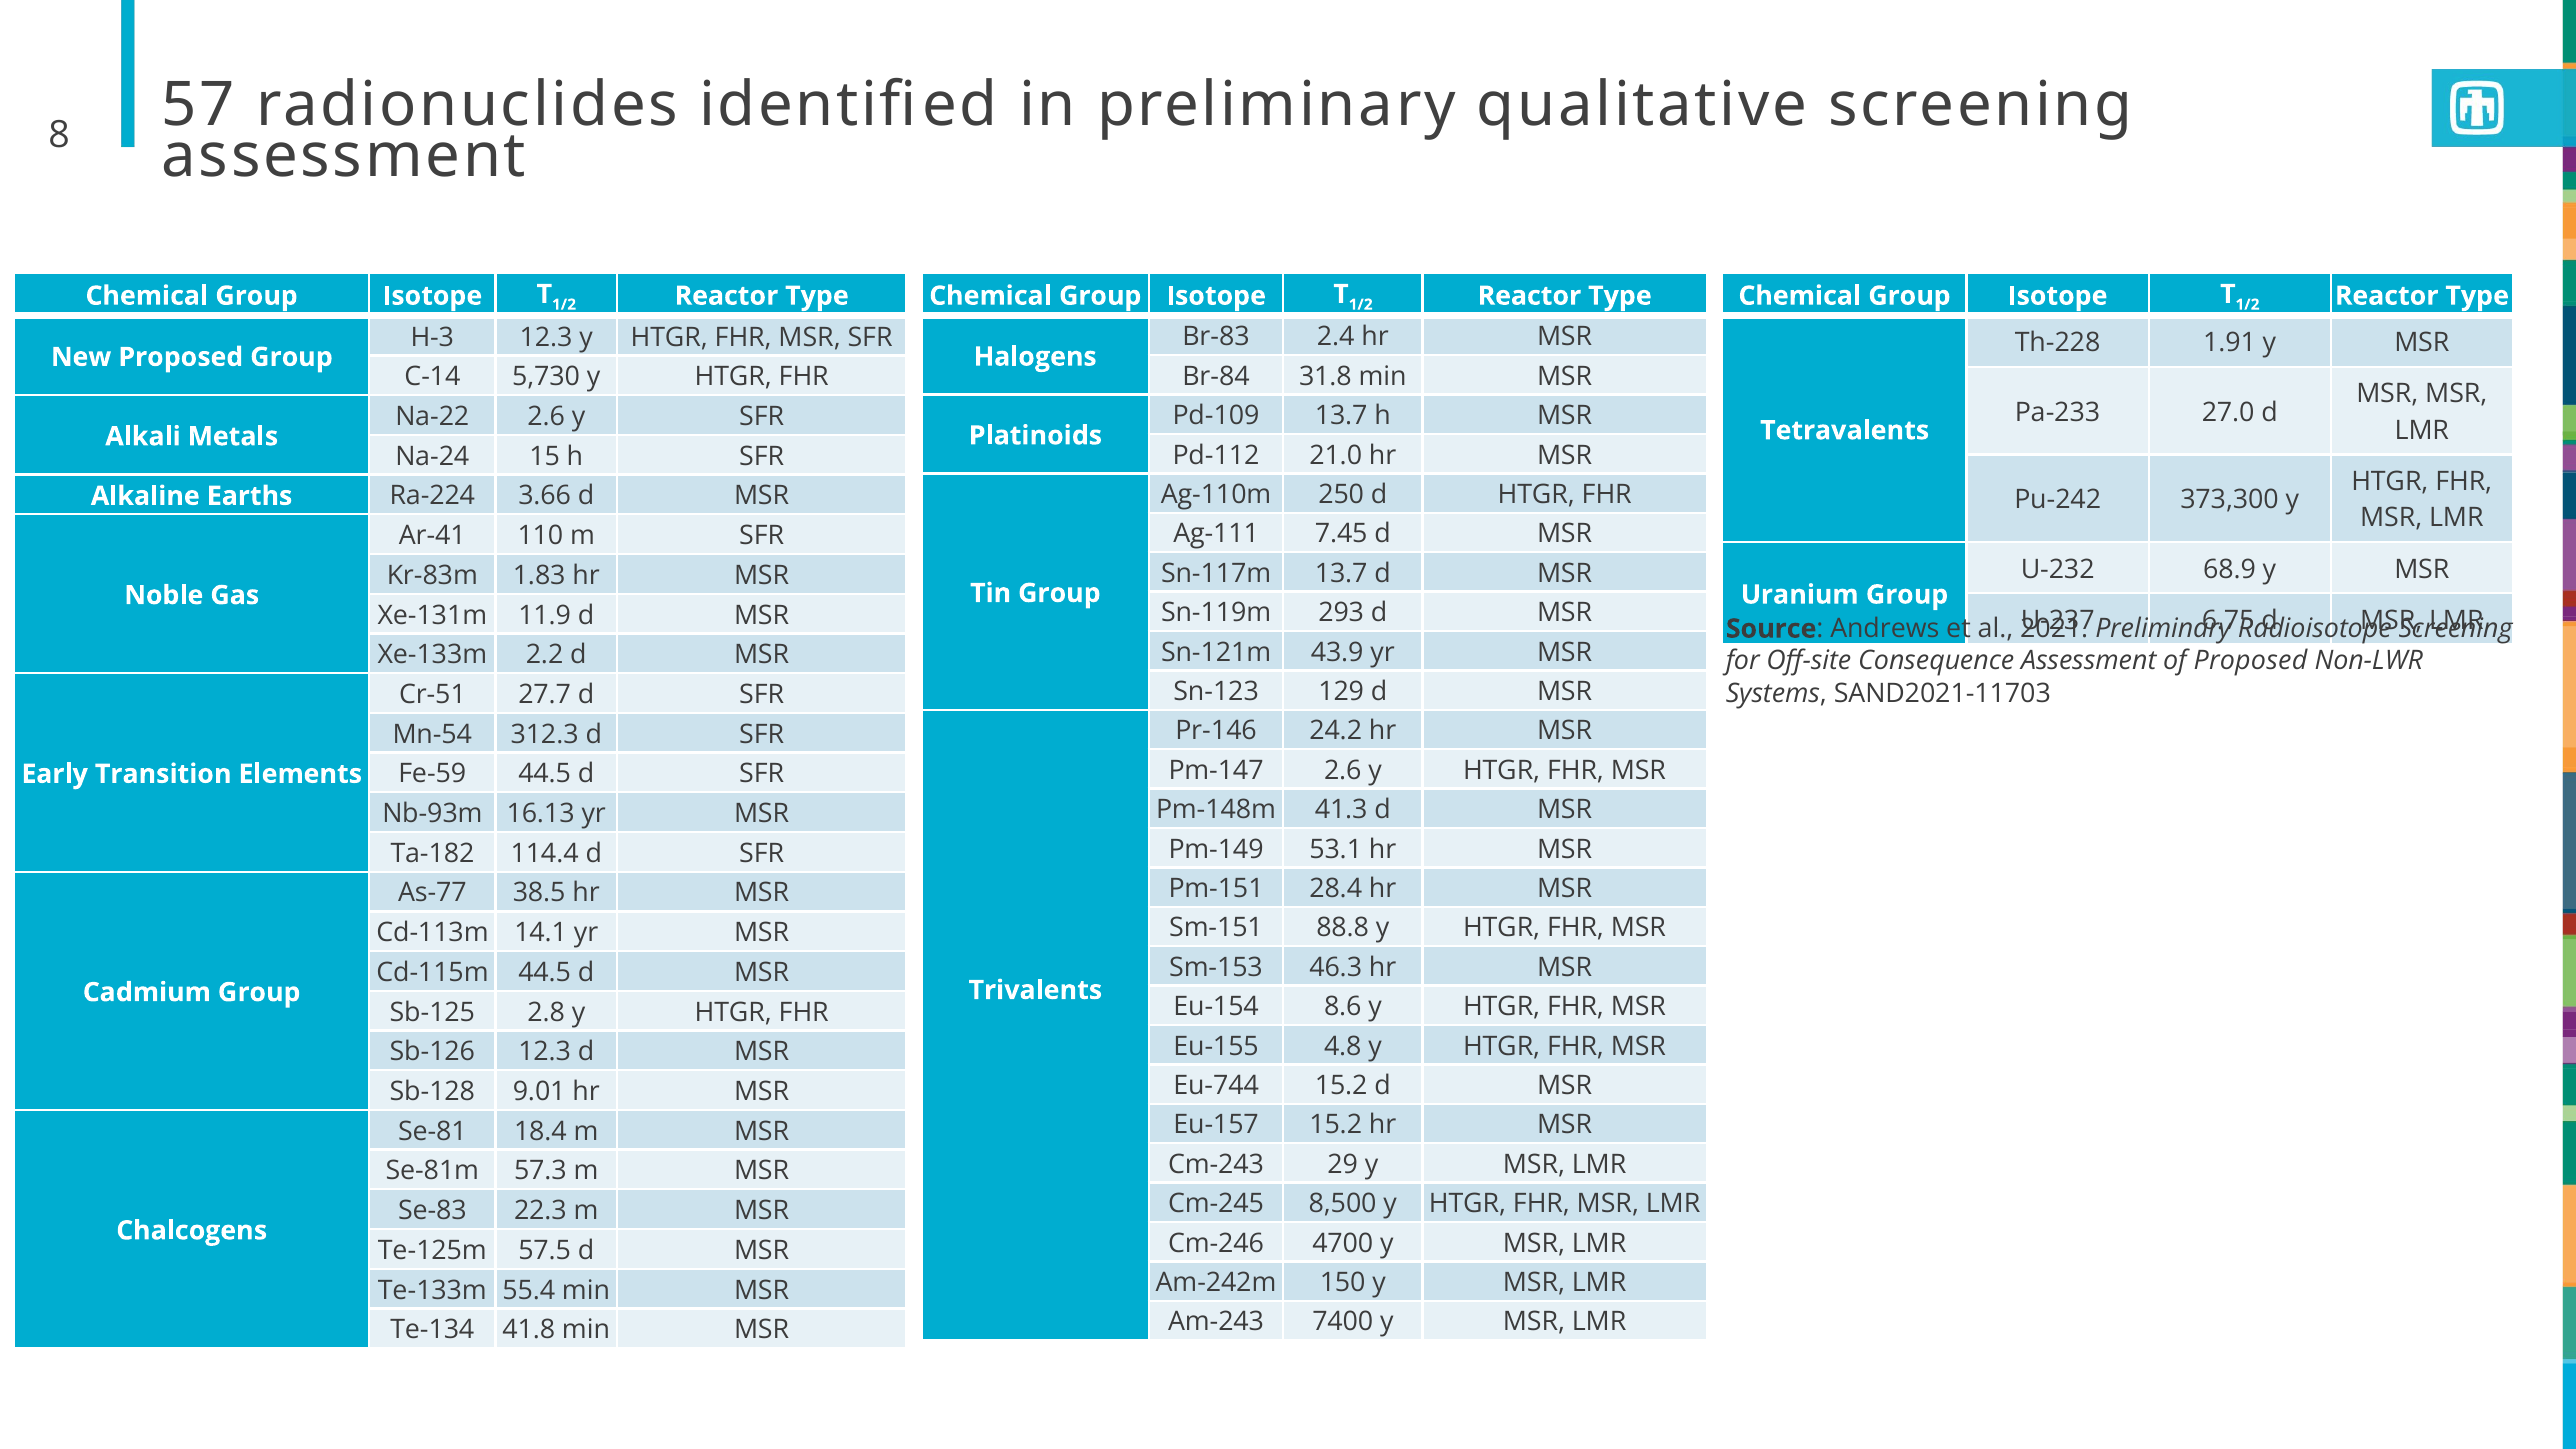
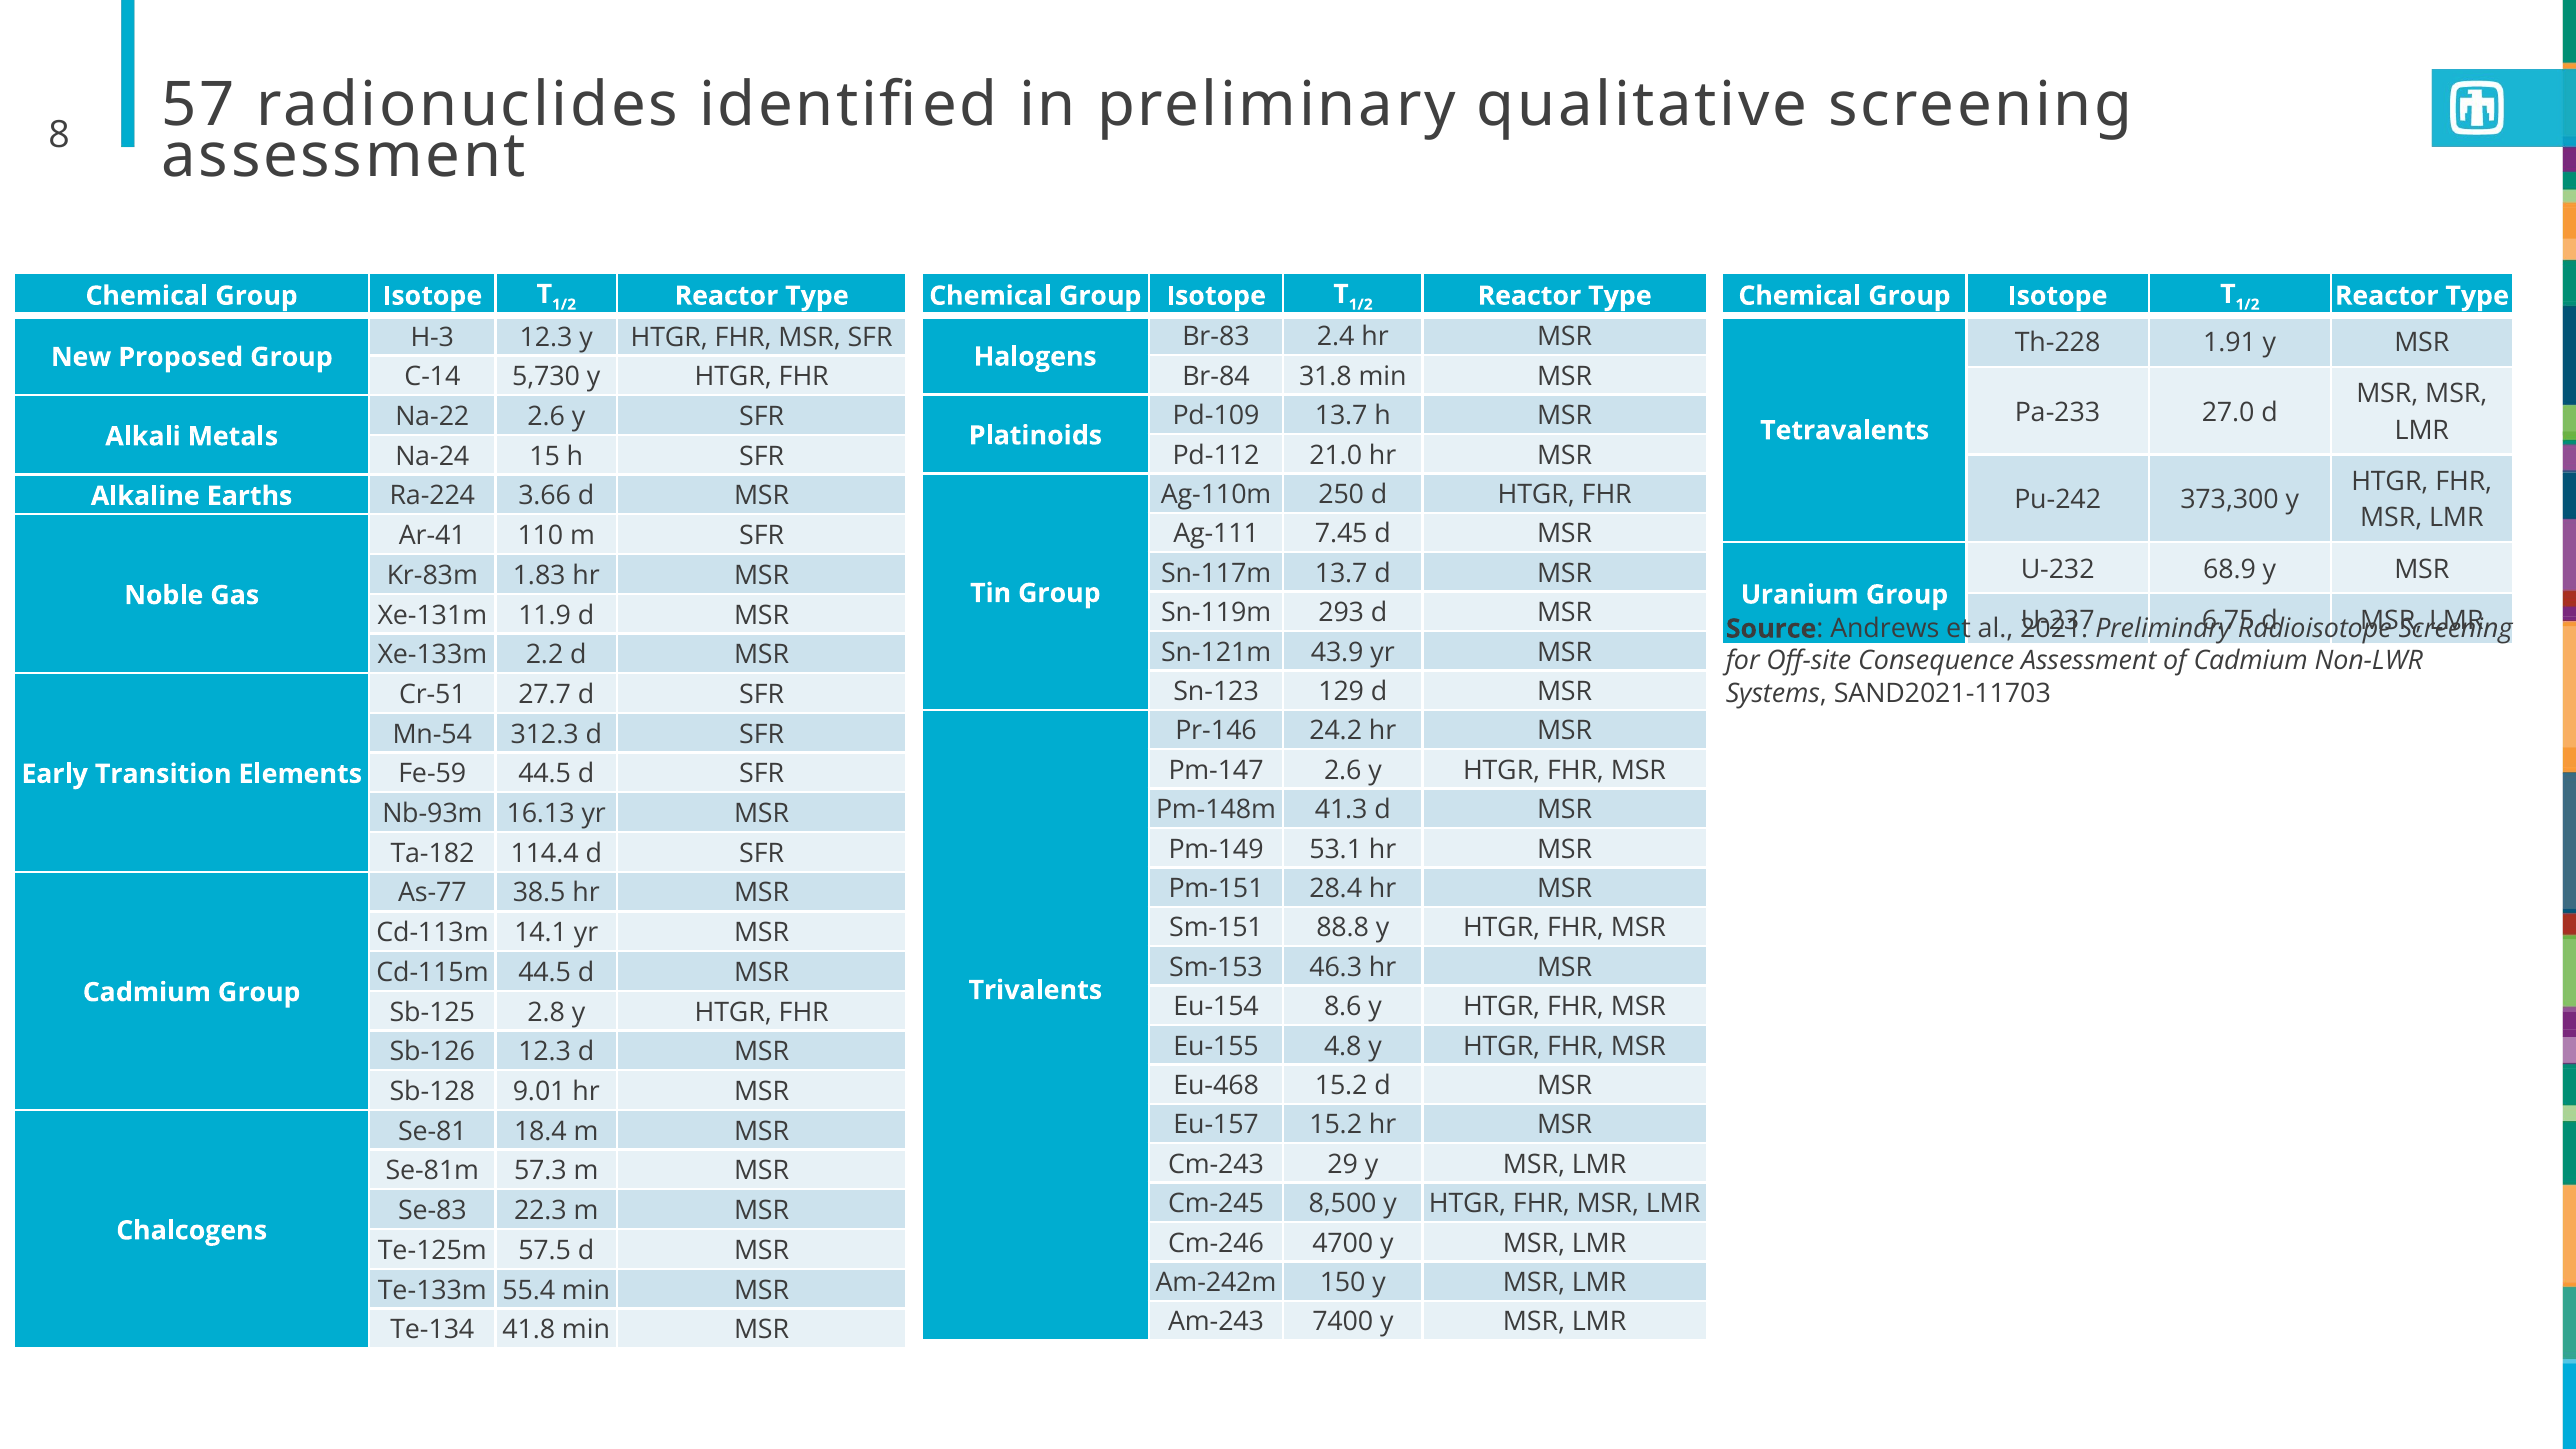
of Proposed: Proposed -> Cadmium (2251, 661)
Eu-744: Eu-744 -> Eu-468 (1216, 1086)
